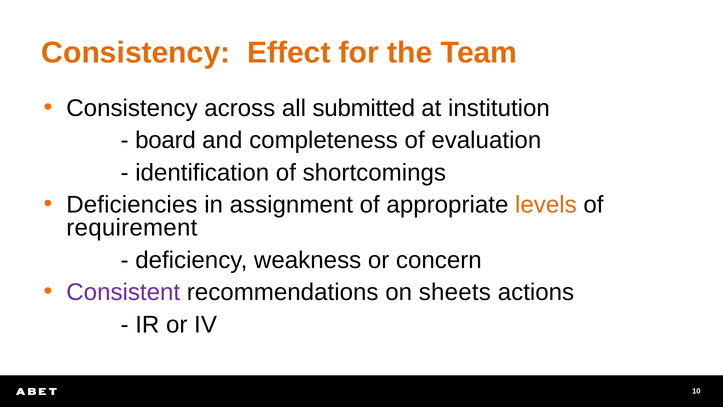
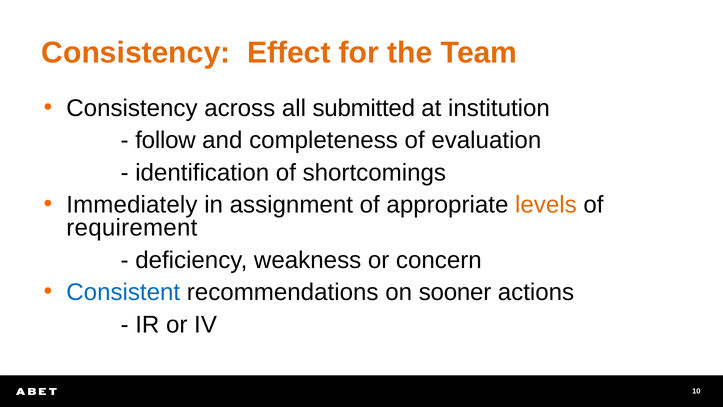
board: board -> follow (165, 140)
Deficiencies: Deficiencies -> Immediately (132, 205)
Consistent colour: purple -> blue (123, 292)
sheets: sheets -> sooner (455, 292)
